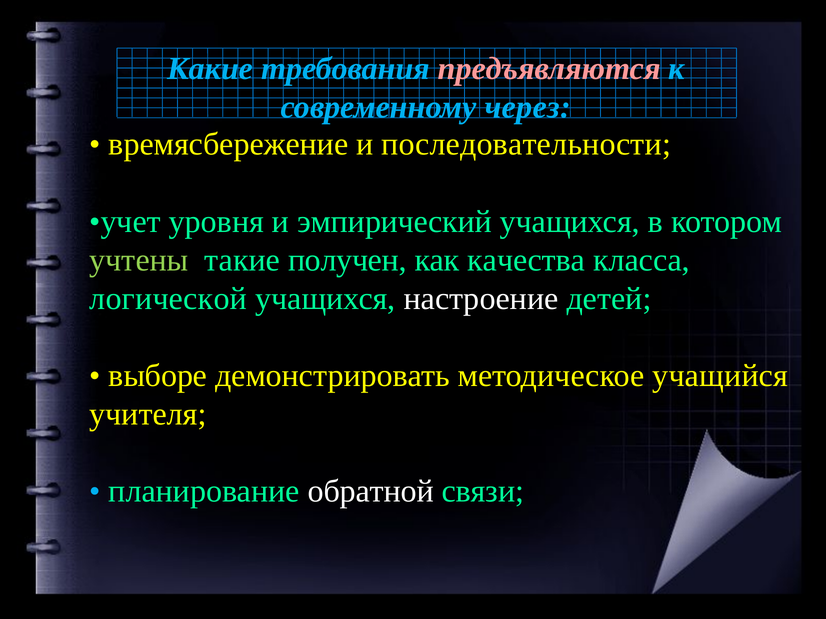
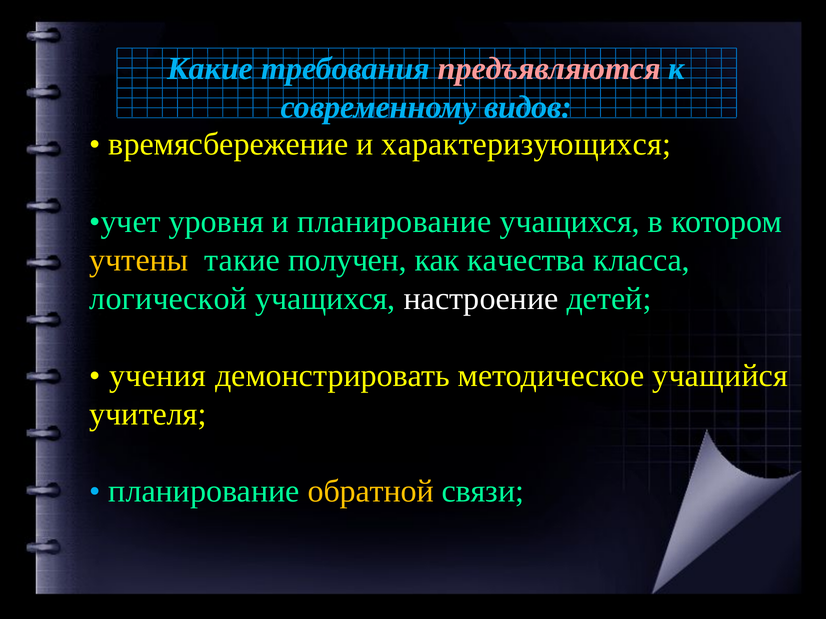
через: через -> видов (528, 107)
последовательности: последовательности -> характеризующихся (526, 144)
и эмпирический: эмпирический -> планирование (394, 222)
учтены colour: light green -> yellow (139, 260)
выборе: выборе -> учения (158, 376)
обратной colour: white -> yellow (371, 492)
